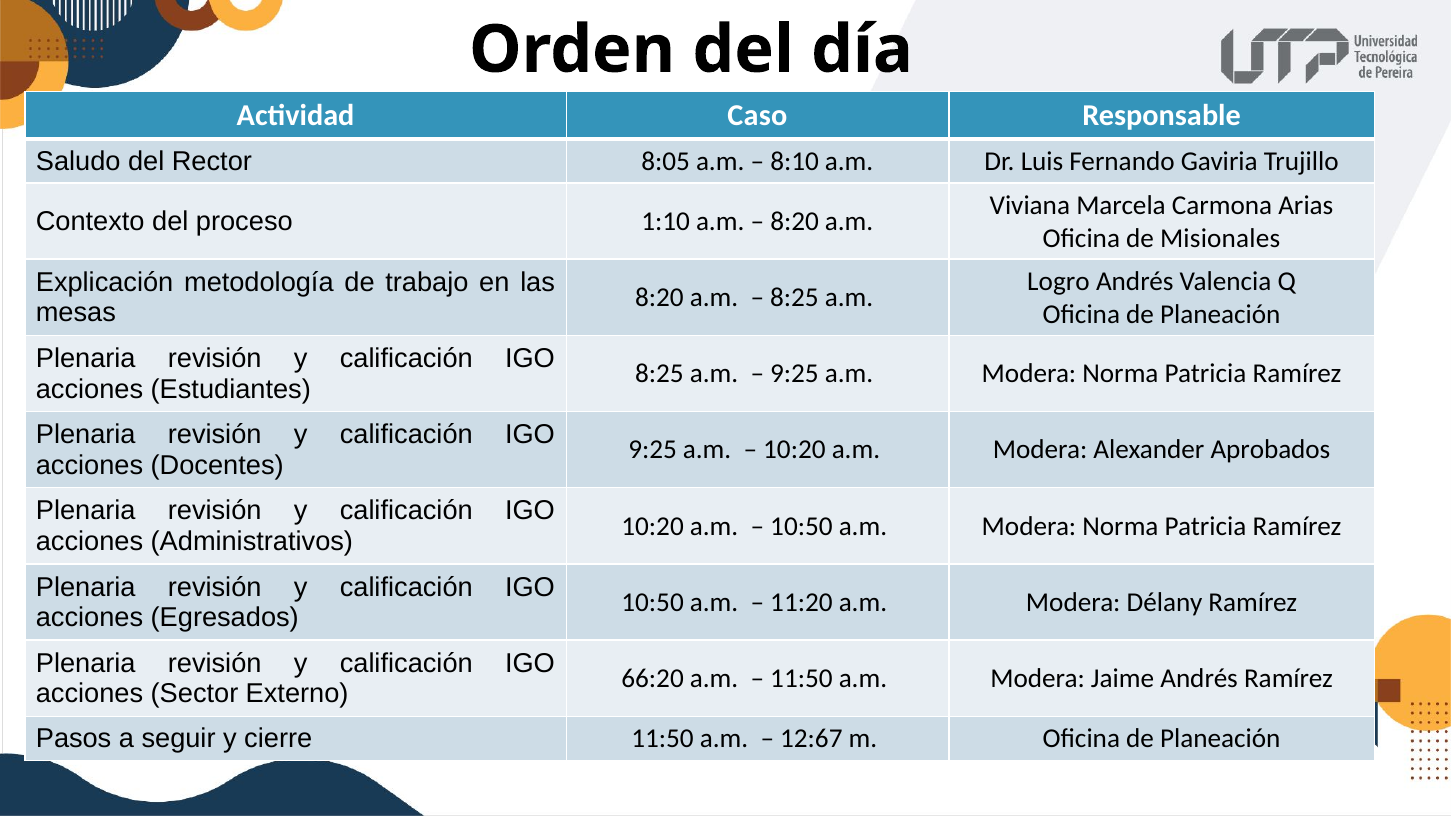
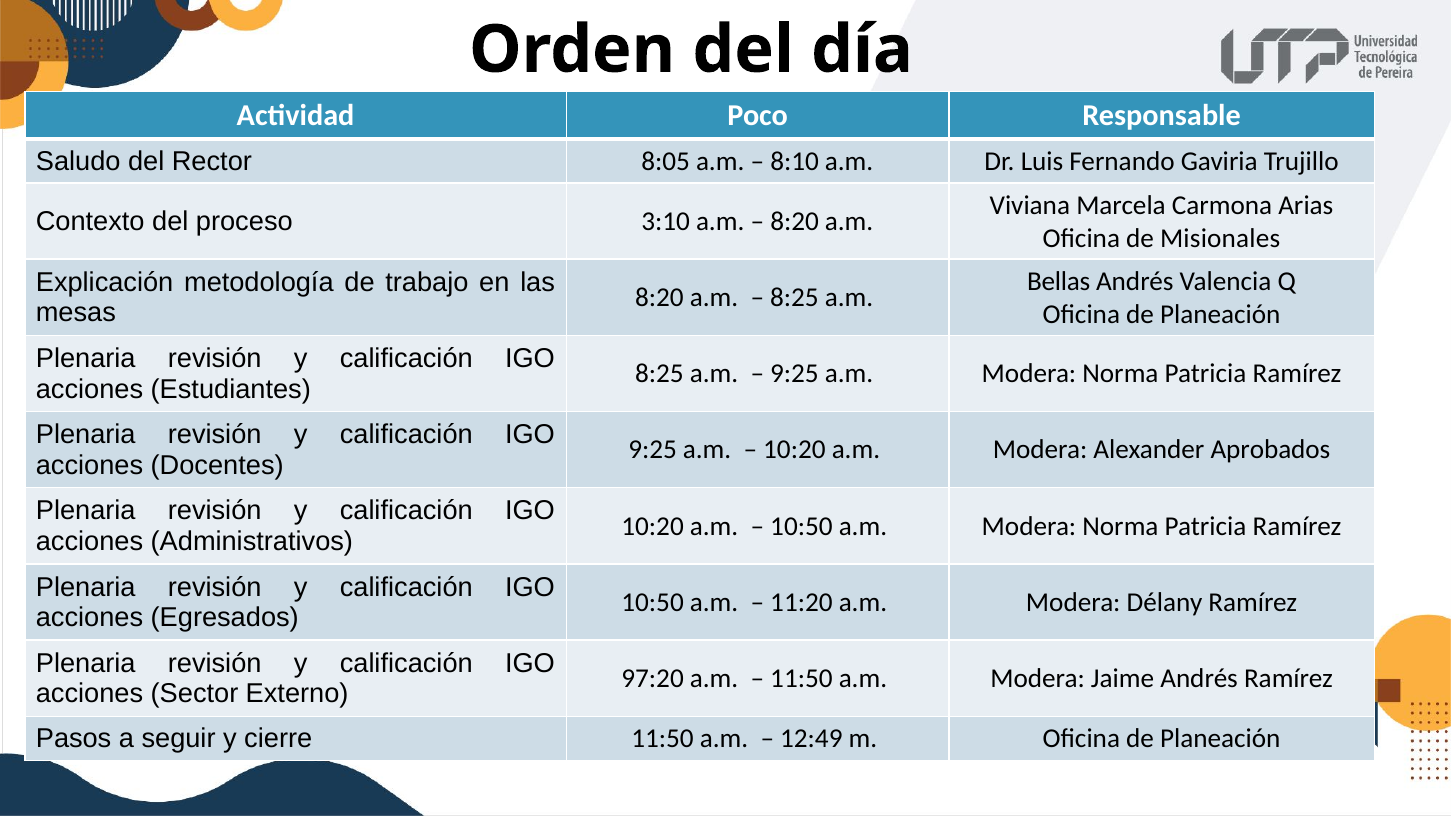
Caso: Caso -> Poco (758, 116)
1:10: 1:10 -> 3:10 (666, 221)
Logro: Logro -> Bellas (1059, 281)
66:20: 66:20 -> 97:20 (653, 679)
12:67: 12:67 -> 12:49 (811, 739)
